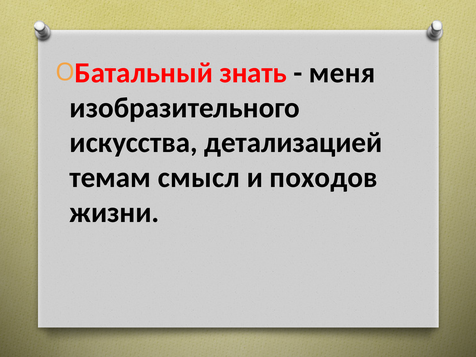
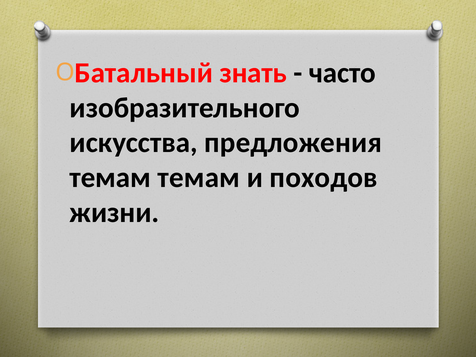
меня: меня -> часто (342, 73)
детализацией: детализацией -> предложения (293, 143)
темам смысл: смысл -> темам (199, 178)
